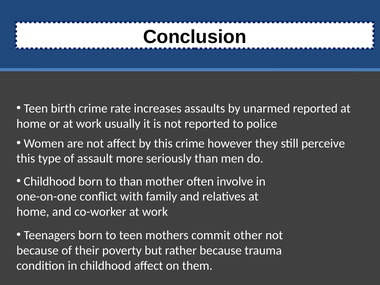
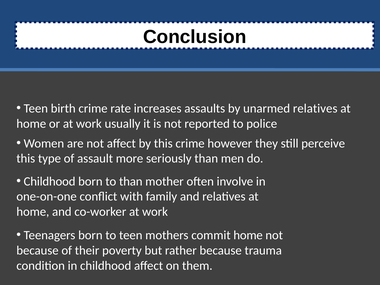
unarmed reported: reported -> relatives (315, 109)
commit other: other -> home (248, 235)
